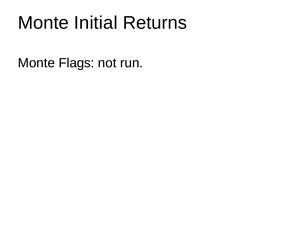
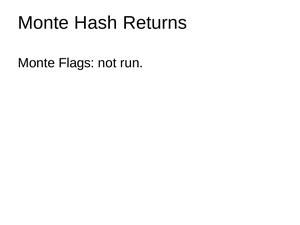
Initial: Initial -> Hash (96, 23)
